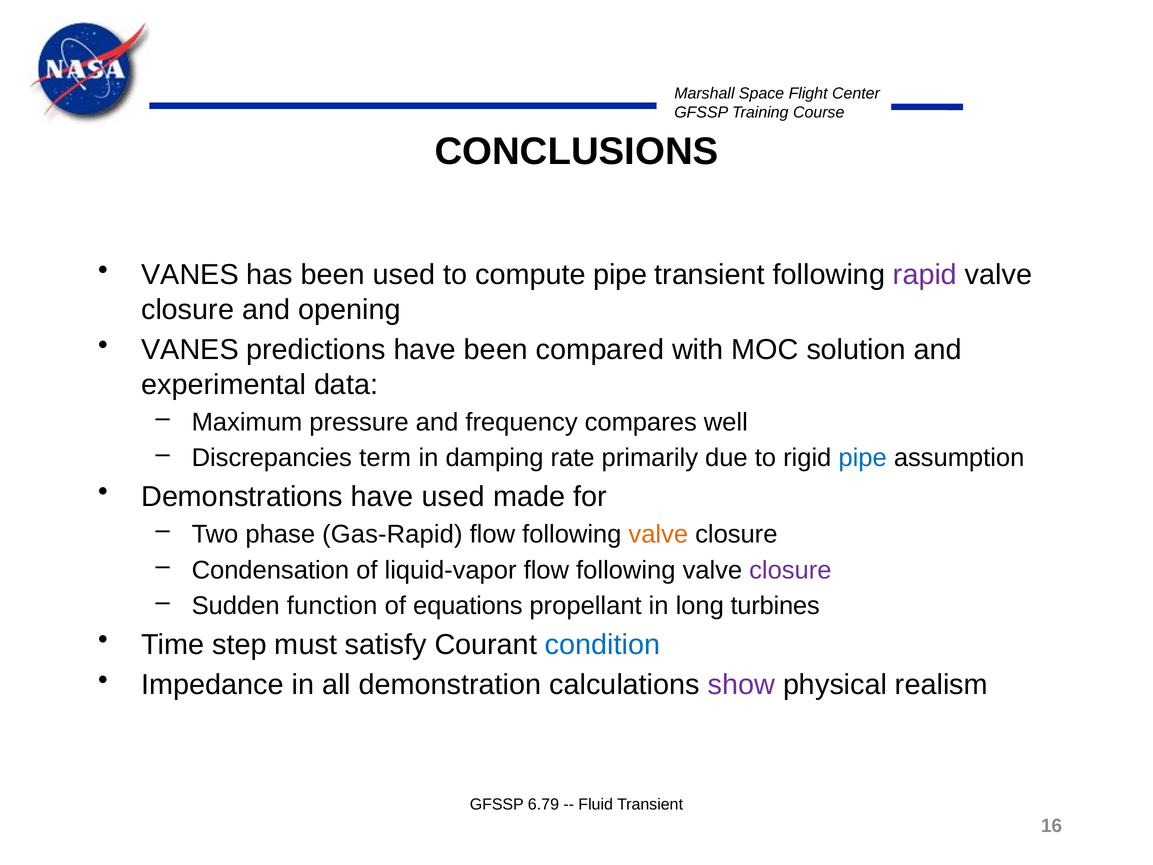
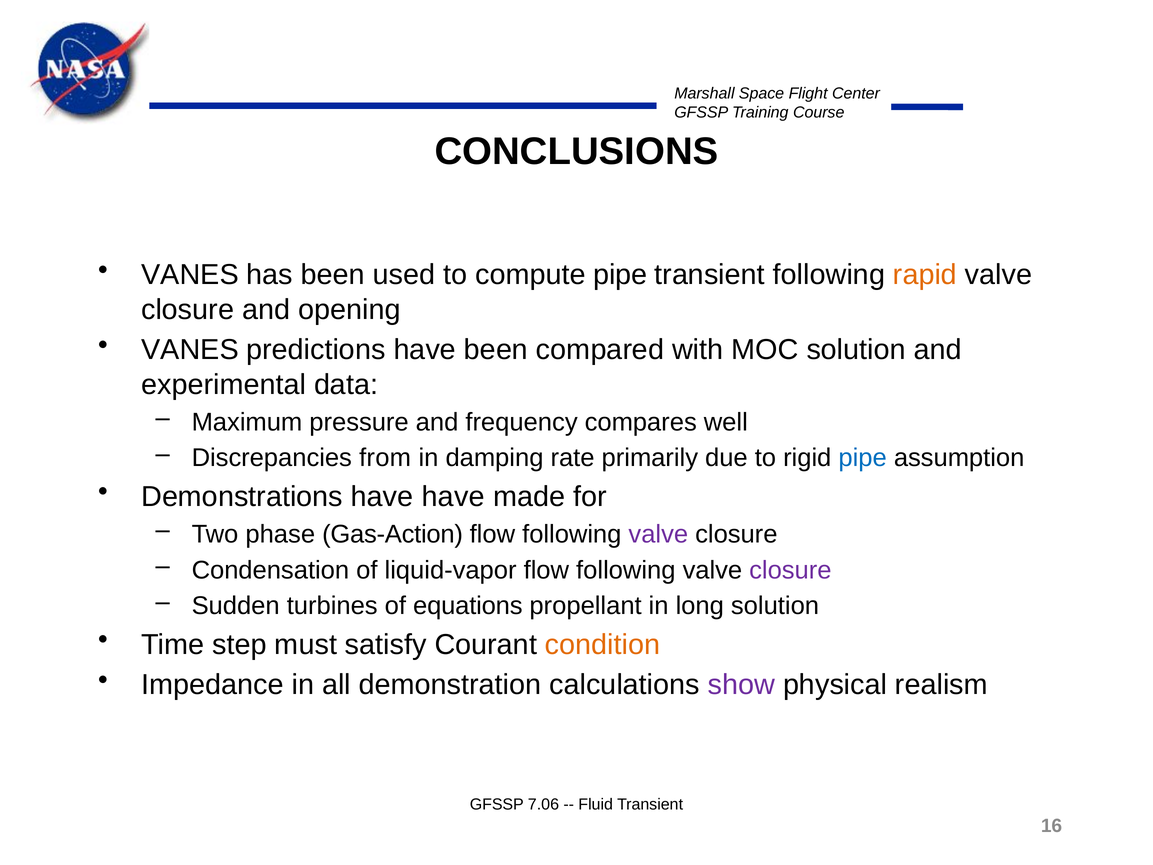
rapid colour: purple -> orange (925, 275)
term: term -> from (385, 458)
have used: used -> have (453, 496)
Gas-Rapid: Gas-Rapid -> Gas-Action (393, 534)
valve colour: orange -> purple (658, 534)
function: function -> turbines (332, 606)
long turbines: turbines -> solution (775, 606)
condition colour: blue -> orange (603, 644)
6.79: 6.79 -> 7.06 (543, 804)
